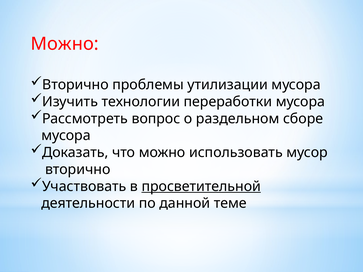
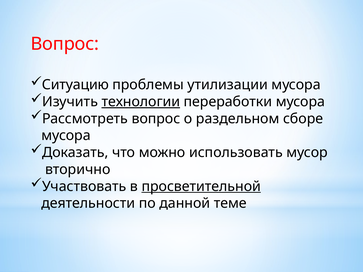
Можно: Можно -> Вопрос (65, 44)
Вторично: Вторично -> Ситуацию (75, 85)
технологии underline: none -> present (141, 102)
